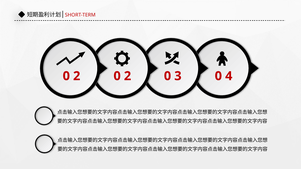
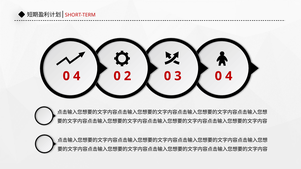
2: 2 -> 4 (77, 76)
